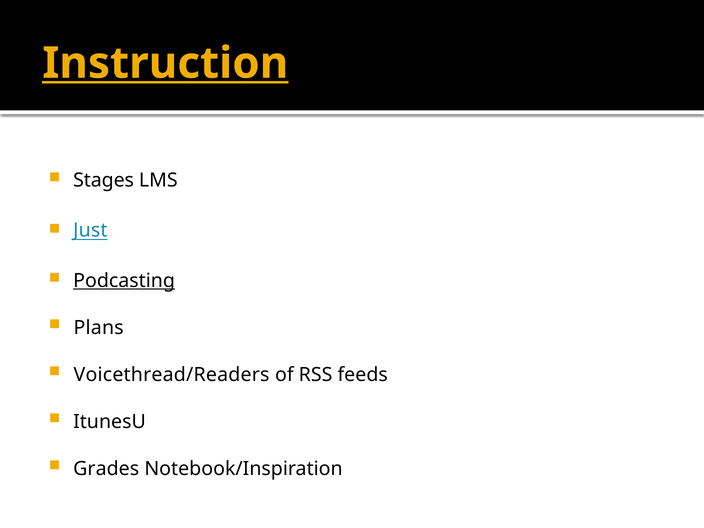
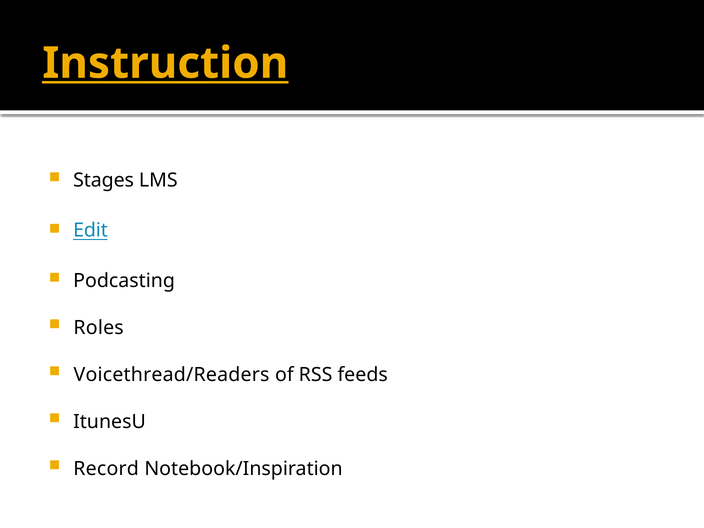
Just: Just -> Edit (91, 231)
Podcasting underline: present -> none (124, 281)
Plans: Plans -> Roles (99, 328)
Grades: Grades -> Record (106, 469)
